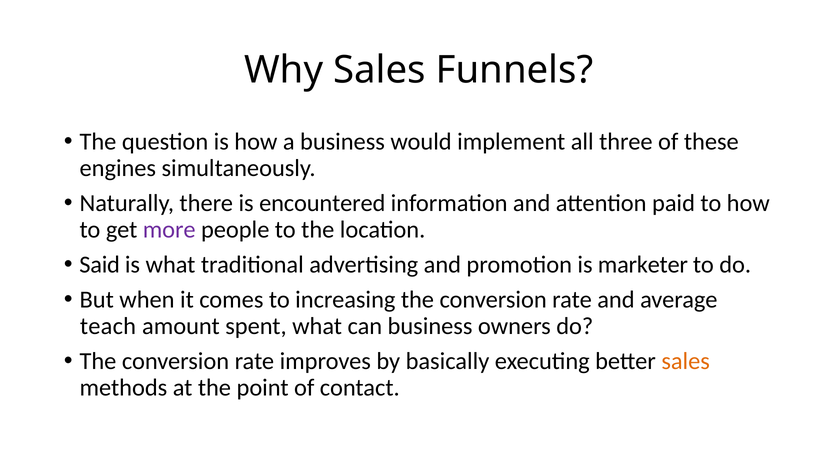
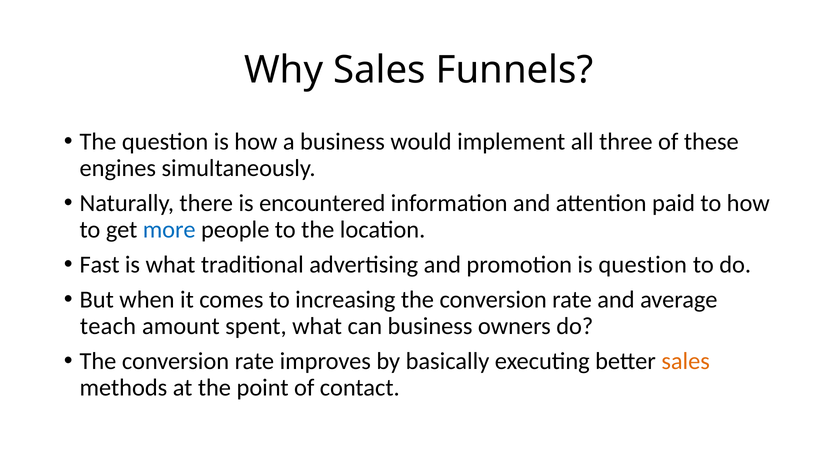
more colour: purple -> blue (169, 230)
Said: Said -> Fast (100, 265)
is marketer: marketer -> question (643, 265)
